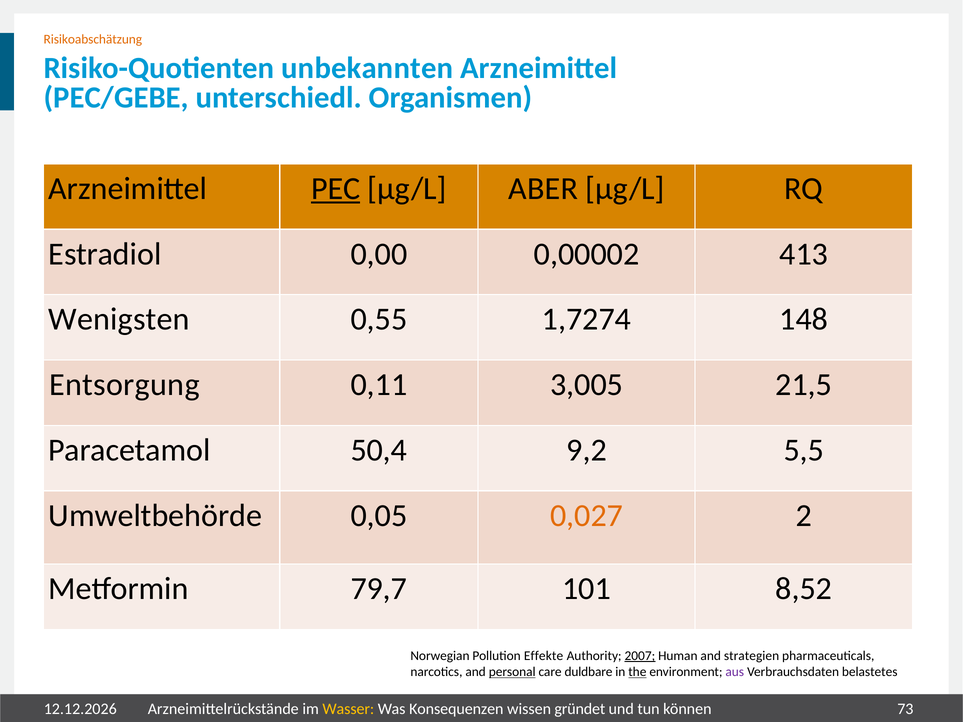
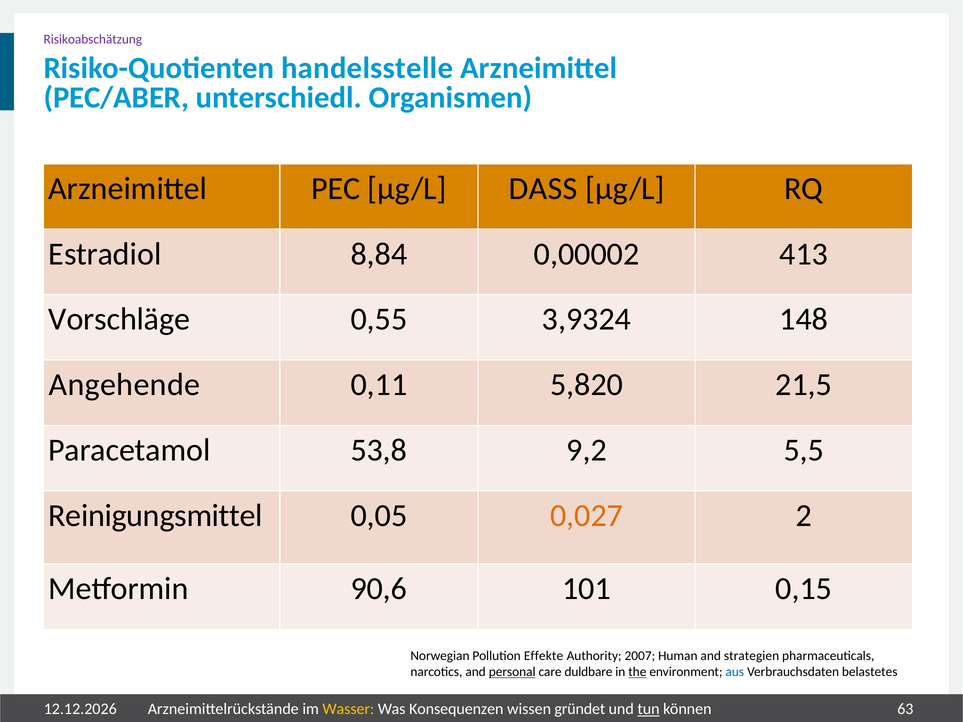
Risikoabschätzung colour: orange -> purple (93, 39)
unbekannten: unbekannten -> handelsstelle (367, 68)
PEC/GEBE: PEC/GEBE -> PEC/ABER (116, 98)
PEC underline: present -> none (336, 189)
ABER: ABER -> DASS (543, 189)
0,00: 0,00 -> 8,84 (379, 254)
Wenigsten: Wenigsten -> Vorschläge (119, 319)
1,7274: 1,7274 -> 3,9324 (587, 319)
Entsorgung: Entsorgung -> Angehende (124, 385)
3,005: 3,005 -> 5,820 (587, 385)
50,4: 50,4 -> 53,8 (379, 450)
Umweltbehörde: Umweltbehörde -> Reinigungsmittel (155, 516)
79,7: 79,7 -> 90,6 (379, 589)
8,52: 8,52 -> 0,15 (804, 589)
2007 underline: present -> none (640, 656)
aus colour: purple -> blue (735, 672)
tun underline: none -> present (648, 709)
73: 73 -> 63 (905, 709)
